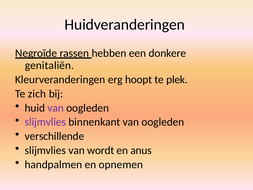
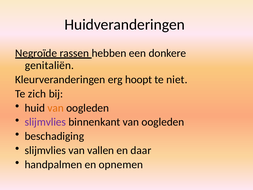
plek: plek -> niet (177, 79)
van colour: purple -> orange (56, 108)
verschillende: verschillende -> beschadiging (54, 136)
wordt: wordt -> vallen (101, 150)
anus: anus -> daar (141, 150)
